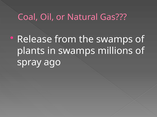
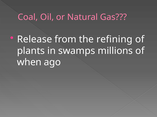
the swamps: swamps -> refining (114, 40)
spray: spray -> when (29, 63)
